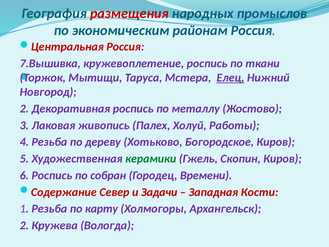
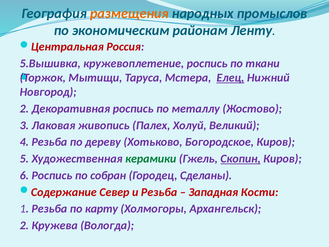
размещения colour: red -> orange (129, 13)
районам Россия: Россия -> Ленту (252, 30)
7.Вышивка: 7.Вышивка -> 5.Вышивка (50, 63)
Работы: Работы -> Великий (234, 125)
Скопин underline: none -> present (241, 159)
Времени: Времени -> Сделаны (206, 175)
и Задачи: Задачи -> Резьба (159, 192)
